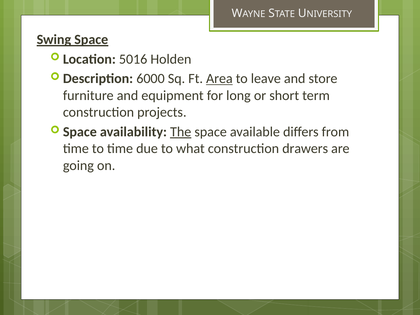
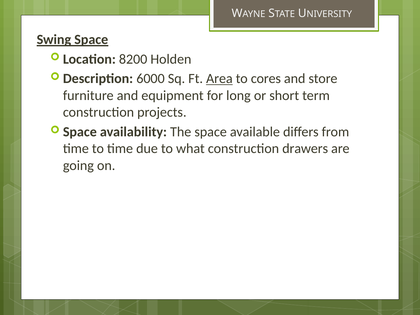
5016: 5016 -> 8200 (133, 59)
leave: leave -> cores (266, 79)
The underline: present -> none (181, 132)
